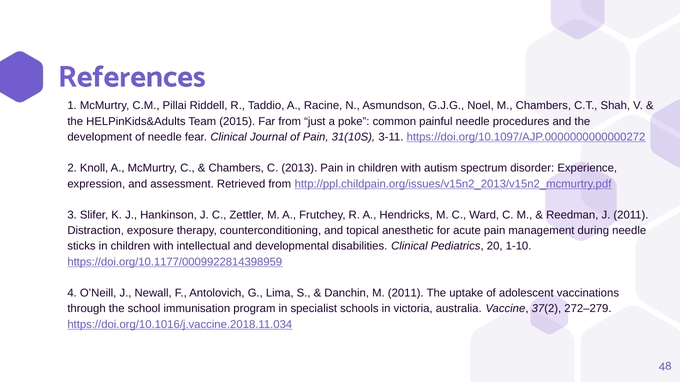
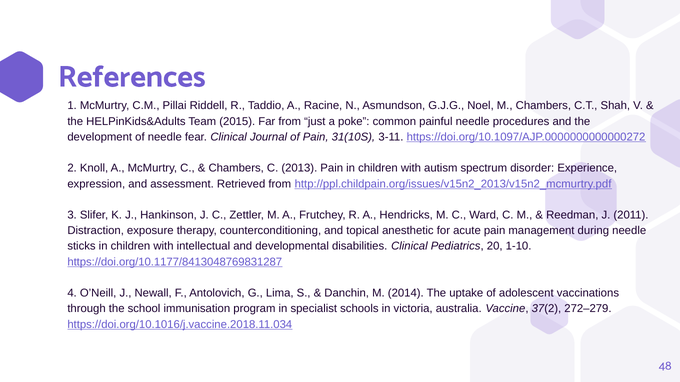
https://doi.org/10.1177/0009922814398959: https://doi.org/10.1177/0009922814398959 -> https://doi.org/10.1177/8413048769831287 (175, 262)
M 2011: 2011 -> 2014 (406, 293)
